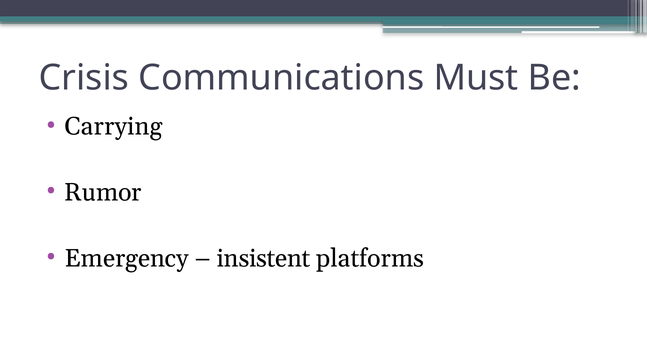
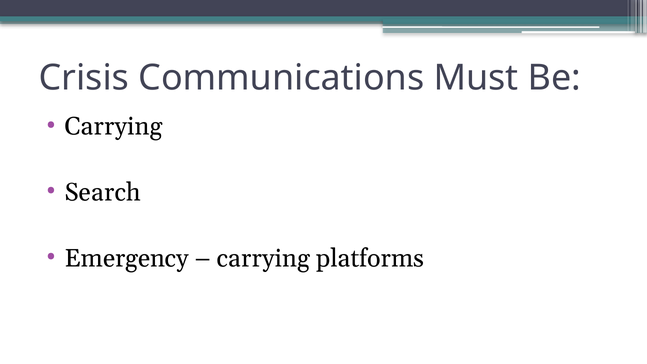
Rumor: Rumor -> Search (103, 192)
insistent: insistent -> carrying (264, 258)
